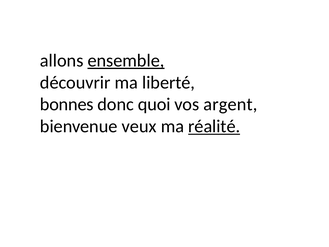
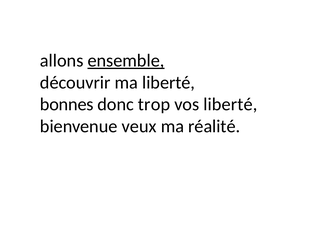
quoi: quoi -> trop (154, 104)
vos argent: argent -> liberté (230, 104)
réalité underline: present -> none (214, 126)
